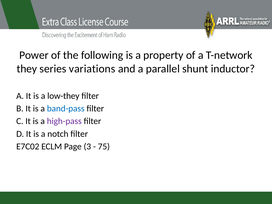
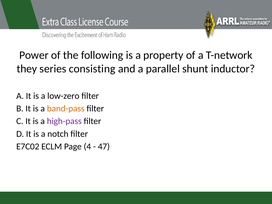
variations: variations -> consisting (92, 69)
low-they: low-they -> low-zero (63, 96)
band-pass colour: blue -> orange (66, 109)
3: 3 -> 4 (87, 147)
75: 75 -> 47 (104, 147)
